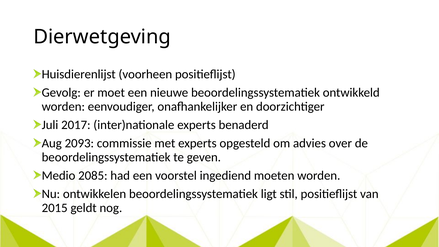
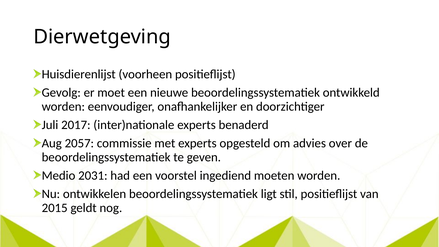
2093: 2093 -> 2057 (79, 143)
2085: 2085 -> 2031 (93, 176)
